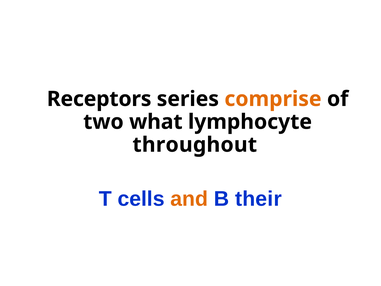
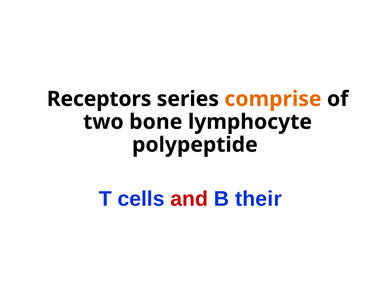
what: what -> bone (156, 122)
throughout: throughout -> polypeptide (195, 145)
and colour: orange -> red (189, 199)
